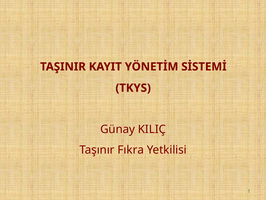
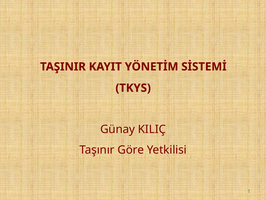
Fıkra: Fıkra -> Göre (131, 150)
